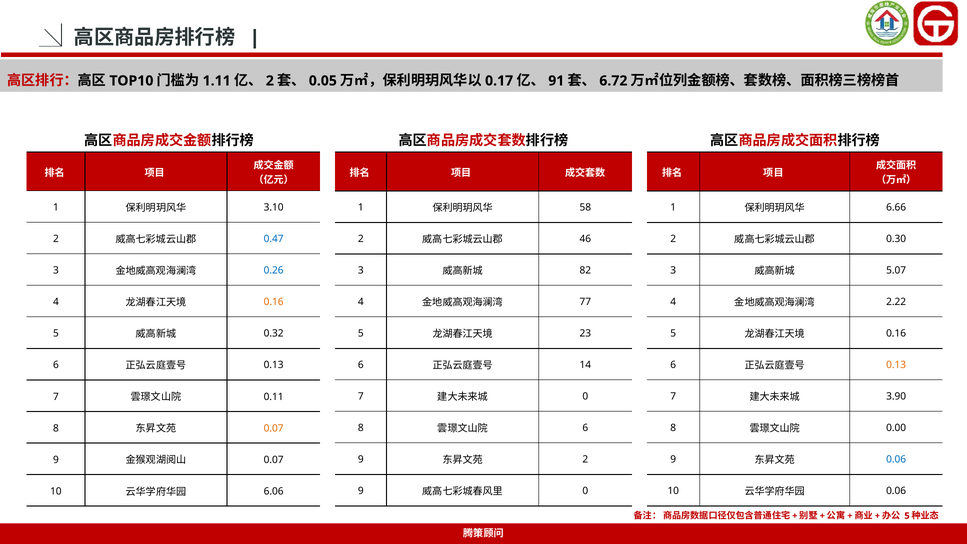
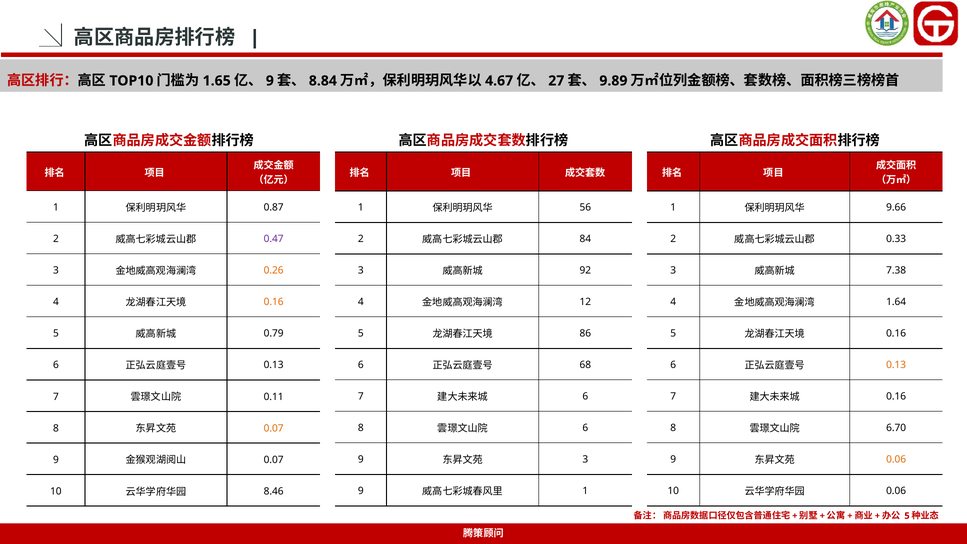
1.11: 1.11 -> 1.65 (217, 81)
2: 2 -> 9 (270, 81)
0.05: 0.05 -> 8.84 (323, 81)
0.17: 0.17 -> 4.67 (499, 81)
91: 91 -> 27 (556, 81)
6.72: 6.72 -> 9.89 (613, 81)
3.10: 3.10 -> 0.87 (274, 207)
58: 58 -> 56 (585, 208)
6.66: 6.66 -> 9.66 (896, 208)
0.47 colour: blue -> purple (274, 239)
46: 46 -> 84 (585, 239)
0.30: 0.30 -> 0.33 (896, 239)
0.26 colour: blue -> orange (274, 270)
82: 82 -> 92 (585, 271)
5.07: 5.07 -> 7.38 (896, 271)
77: 77 -> 12 (585, 302)
2.22: 2.22 -> 1.64 (896, 302)
0.32: 0.32 -> 0.79 (274, 334)
23: 23 -> 86 (585, 334)
14: 14 -> 68 (585, 365)
0: 0 -> 6 (585, 396)
3.90: 3.90 -> 0.16 (896, 396)
0.00: 0.00 -> 6.70 (896, 428)
2: 2 -> 3 (585, 459)
0.06 colour: blue -> orange (896, 459)
0: 0 -> 1 (585, 491)
6.06: 6.06 -> 8.46 (274, 491)
